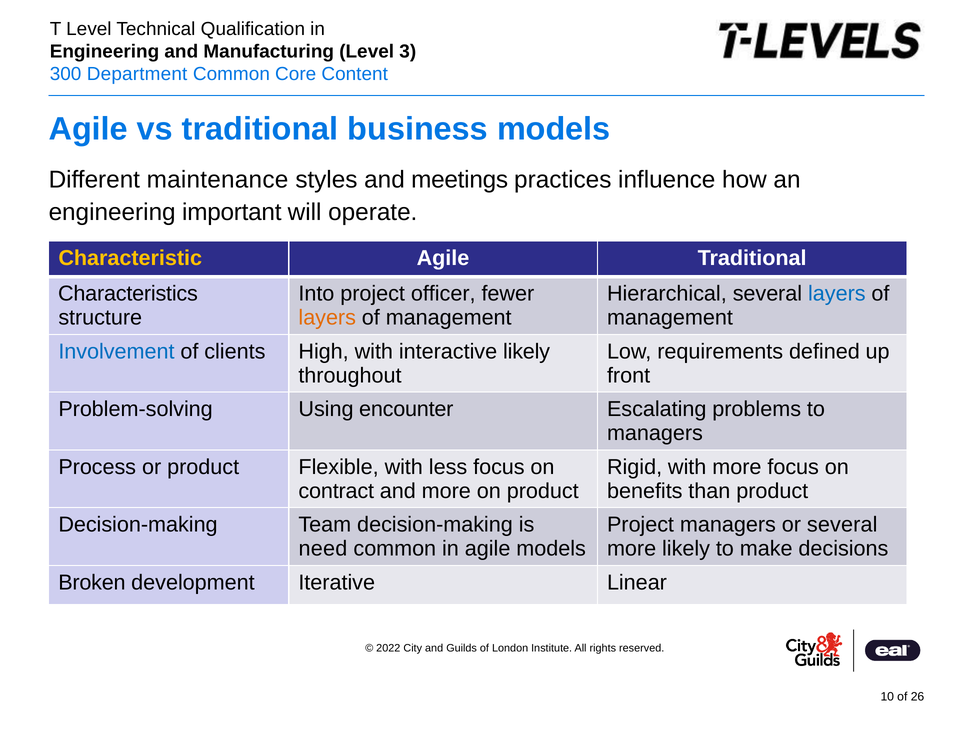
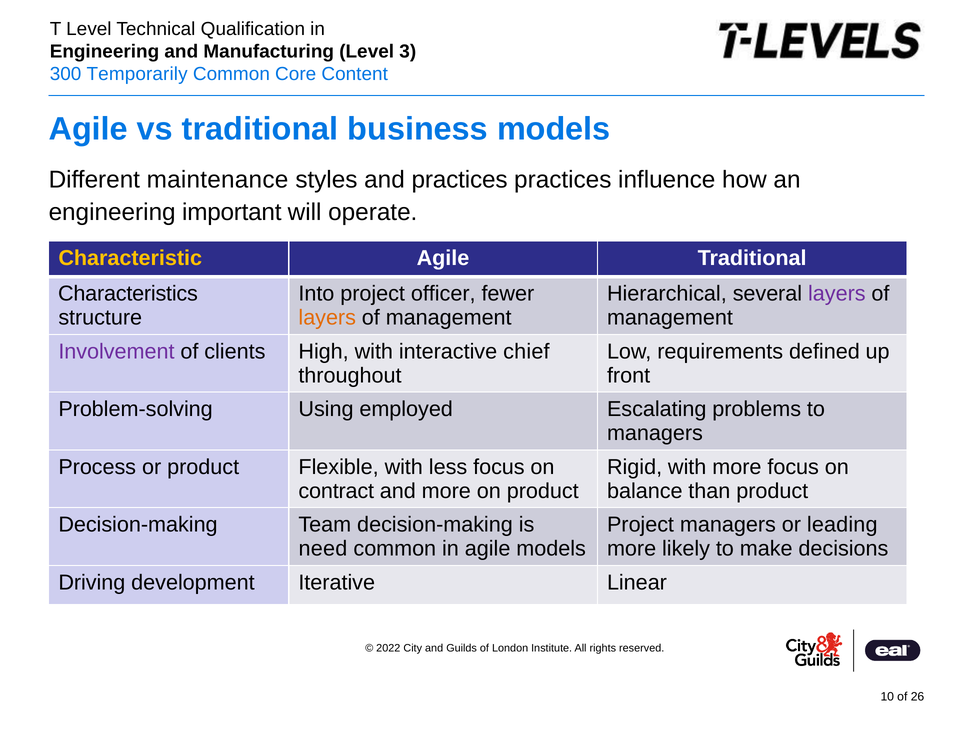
Department: Department -> Temporarily (137, 74)
and meetings: meetings -> practices (460, 180)
layers colour: blue -> purple (837, 294)
Involvement colour: blue -> purple (116, 352)
interactive likely: likely -> chief (526, 352)
encounter: encounter -> employed (406, 410)
benefits: benefits -> balance (645, 492)
or several: several -> leading (842, 525)
Broken: Broken -> Driving (92, 583)
